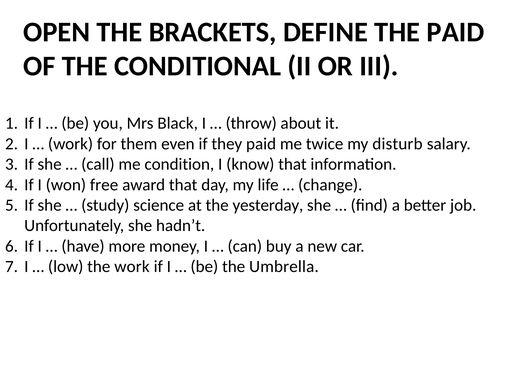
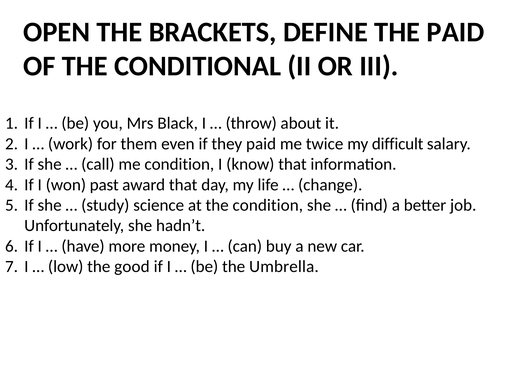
disturb: disturb -> difficult (398, 144)
free: free -> past (104, 185)
the yesterday: yesterday -> condition (268, 205)
the work: work -> good (132, 267)
